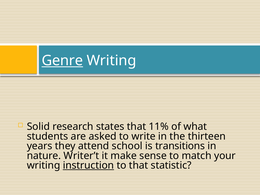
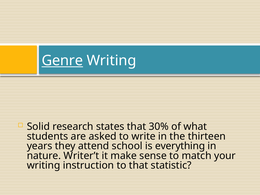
11%: 11% -> 30% (159, 127)
transitions: transitions -> everything (180, 146)
instruction underline: present -> none (88, 165)
